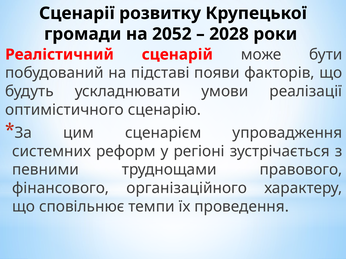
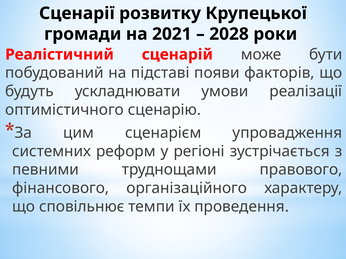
2052: 2052 -> 2021 (172, 34)
